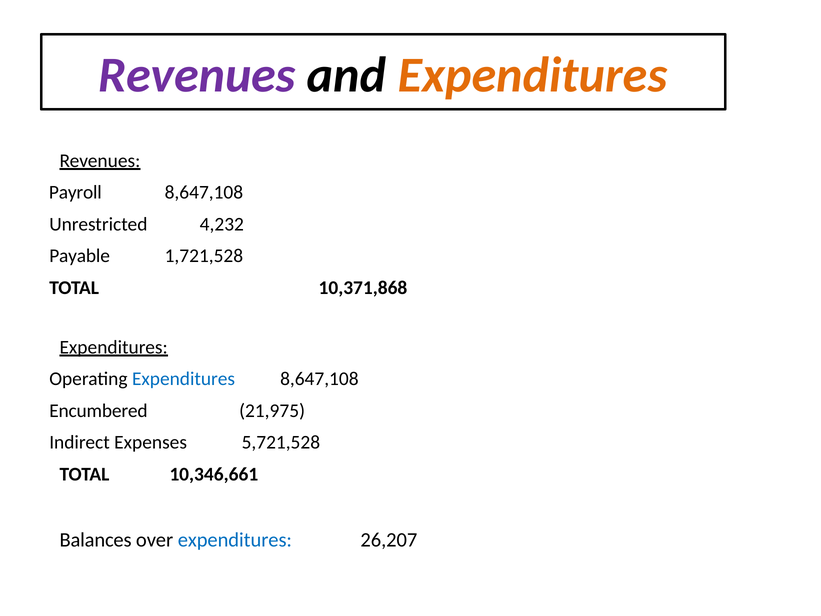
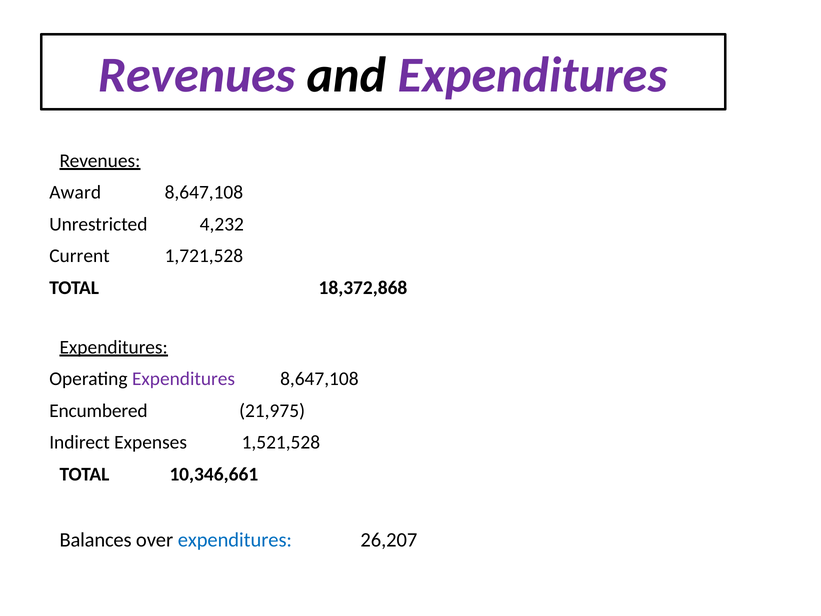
Expenditures colour: orange -> purple (532, 75)
Payroll: Payroll -> Award (75, 192)
Payable: Payable -> Current (79, 256)
10,371,868: 10,371,868 -> 18,372,868 (363, 288)
Expenditures colour: blue -> purple (184, 379)
5,721,528: 5,721,528 -> 1,521,528 (281, 442)
